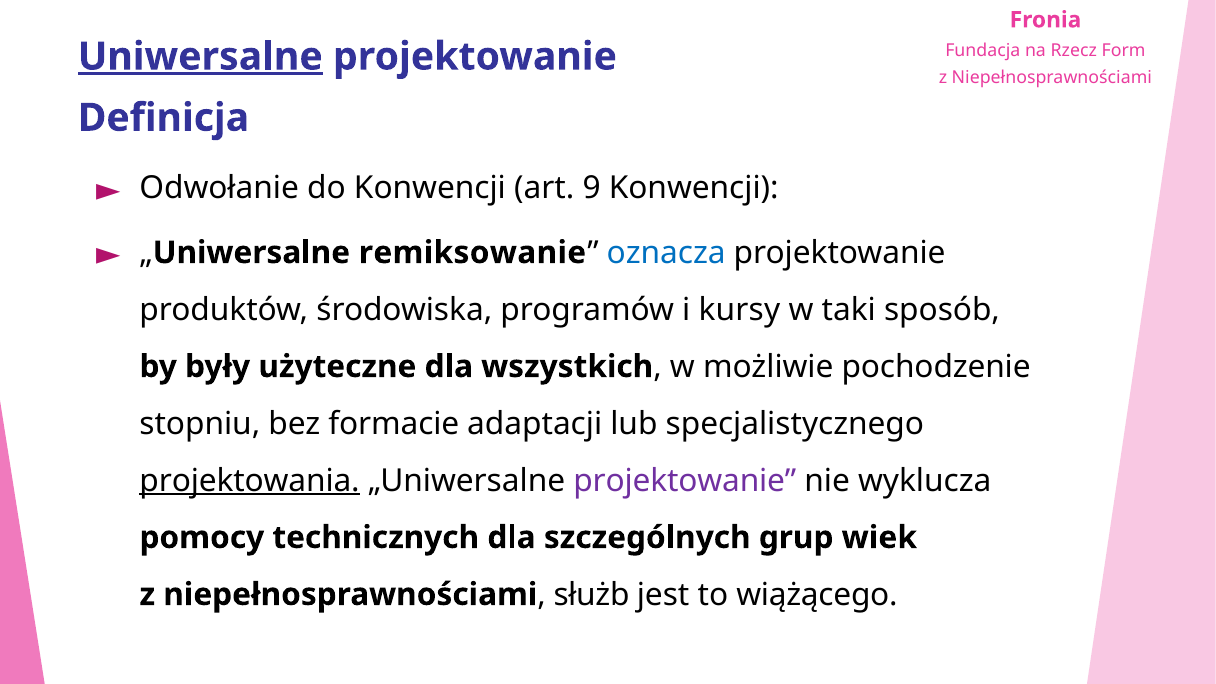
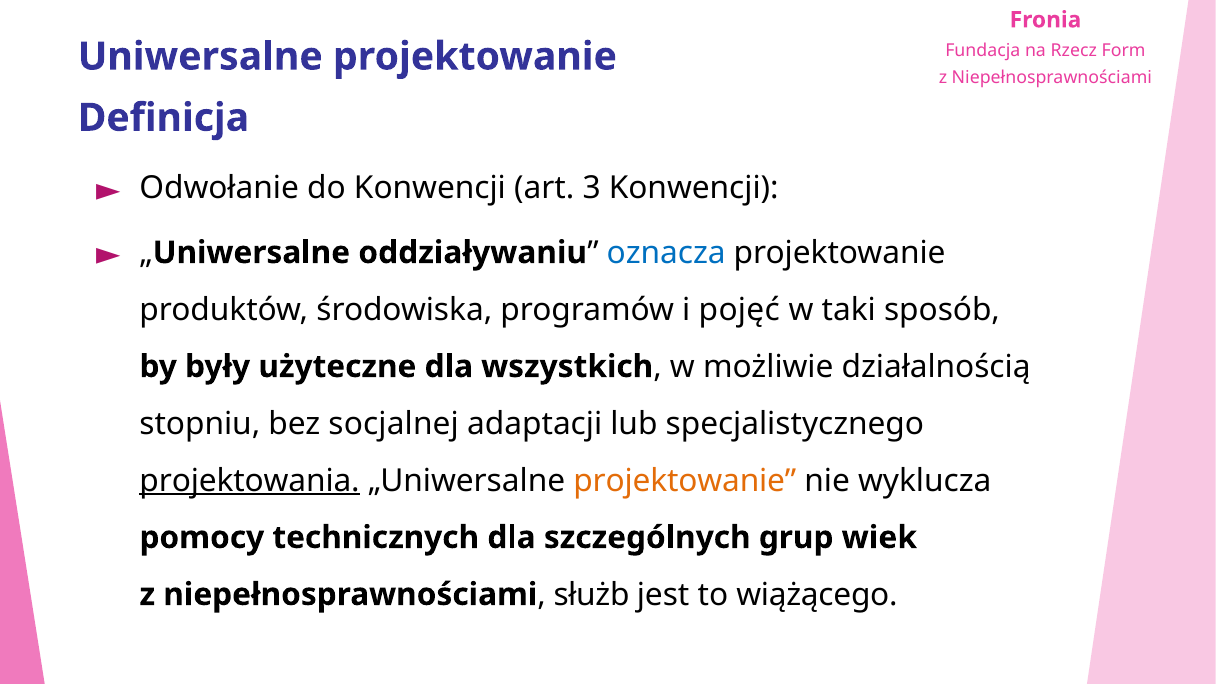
Uniwersalne underline: present -> none (200, 57)
9: 9 -> 3 (592, 188)
remiksowanie: remiksowanie -> oddziaływaniu (473, 253)
kursy: kursy -> pojęć (739, 310)
pochodzenie: pochodzenie -> działalnością (936, 367)
formacie: formacie -> socjalnej (394, 424)
projektowanie colour: purple -> orange (685, 481)
